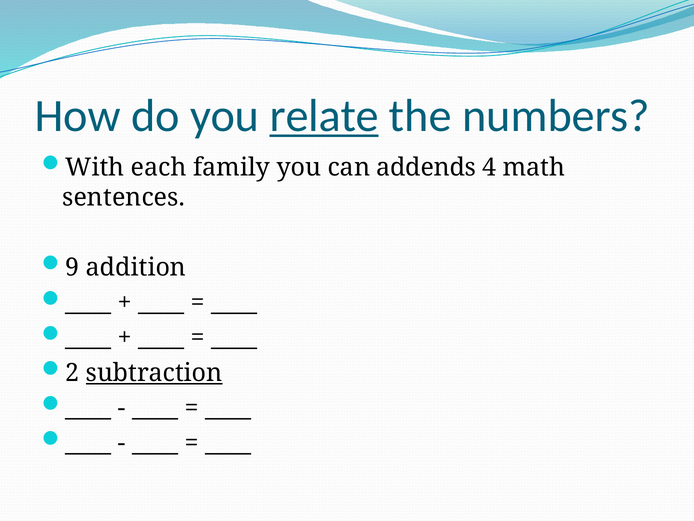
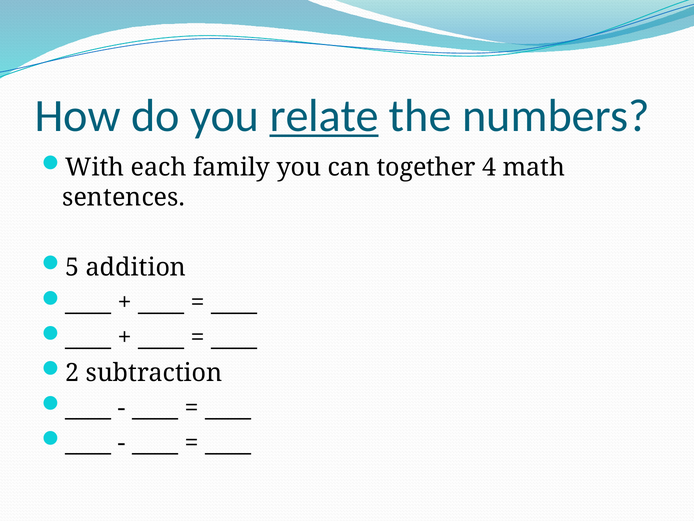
addends: addends -> together (426, 167)
9: 9 -> 5 (72, 267)
subtraction underline: present -> none (154, 372)
